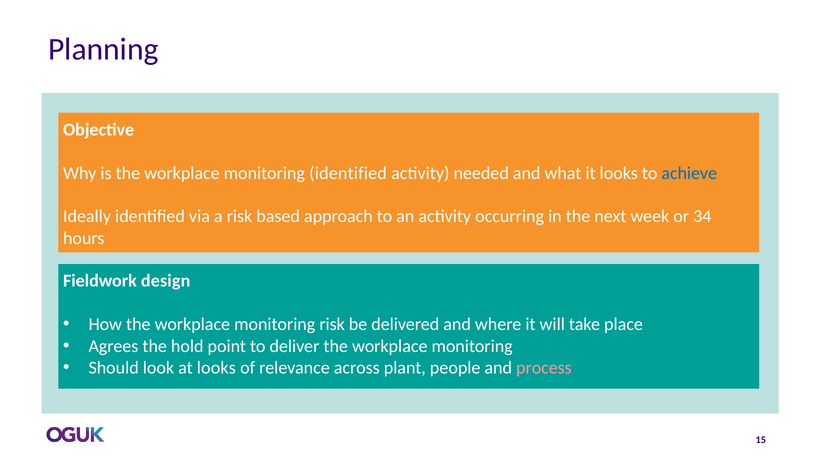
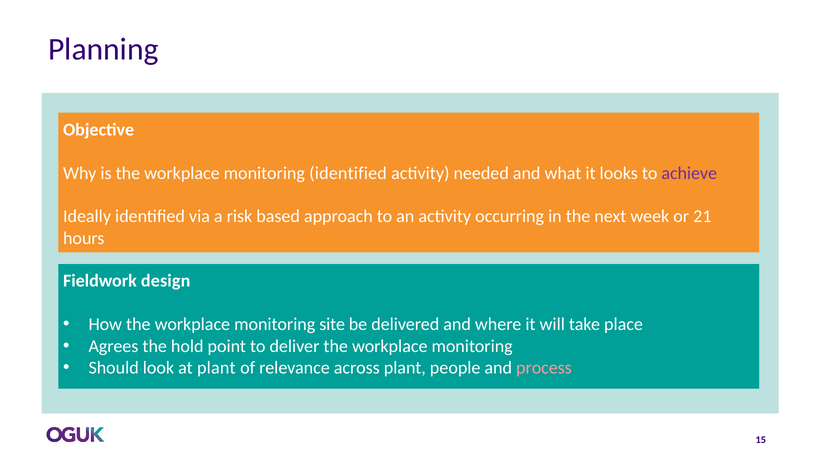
achieve colour: blue -> purple (689, 173)
34: 34 -> 21 (702, 216)
monitoring risk: risk -> site (332, 324)
at looks: looks -> plant (216, 368)
